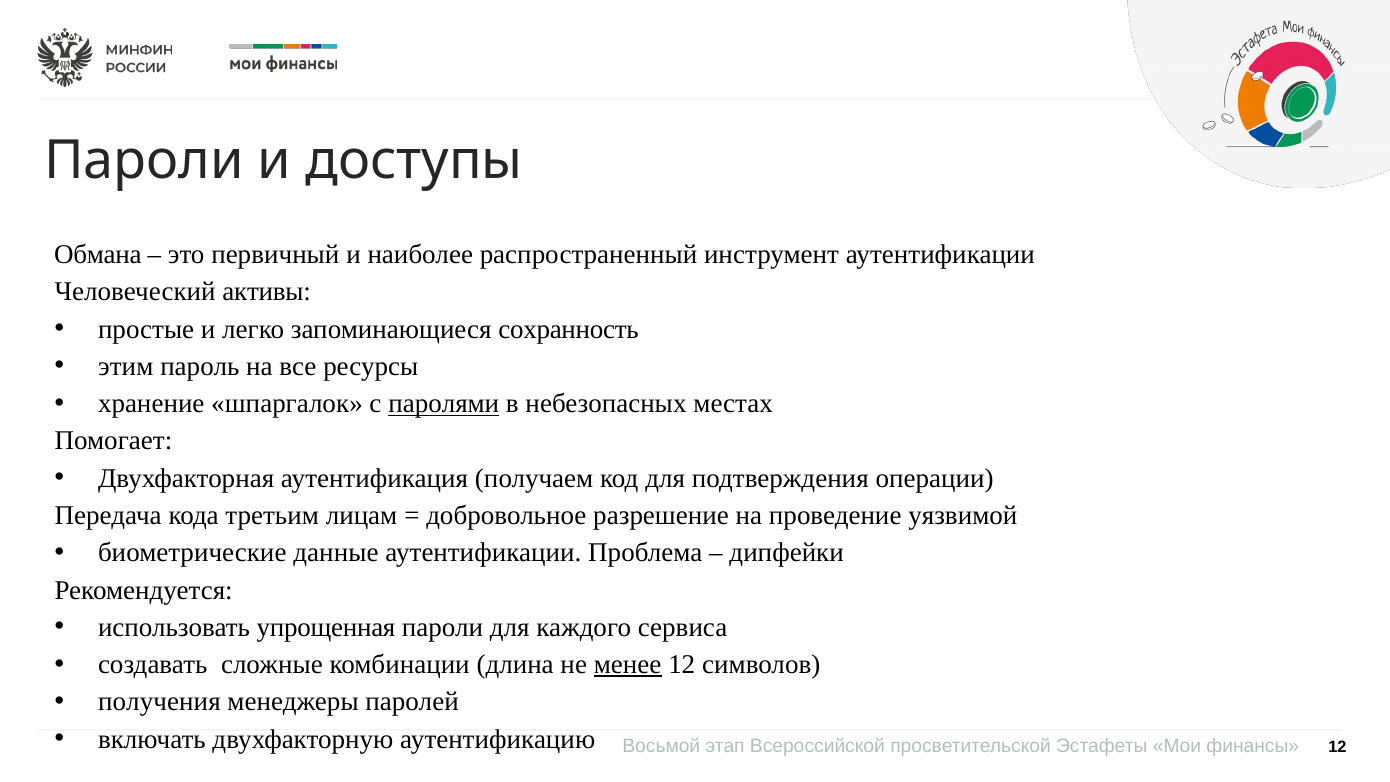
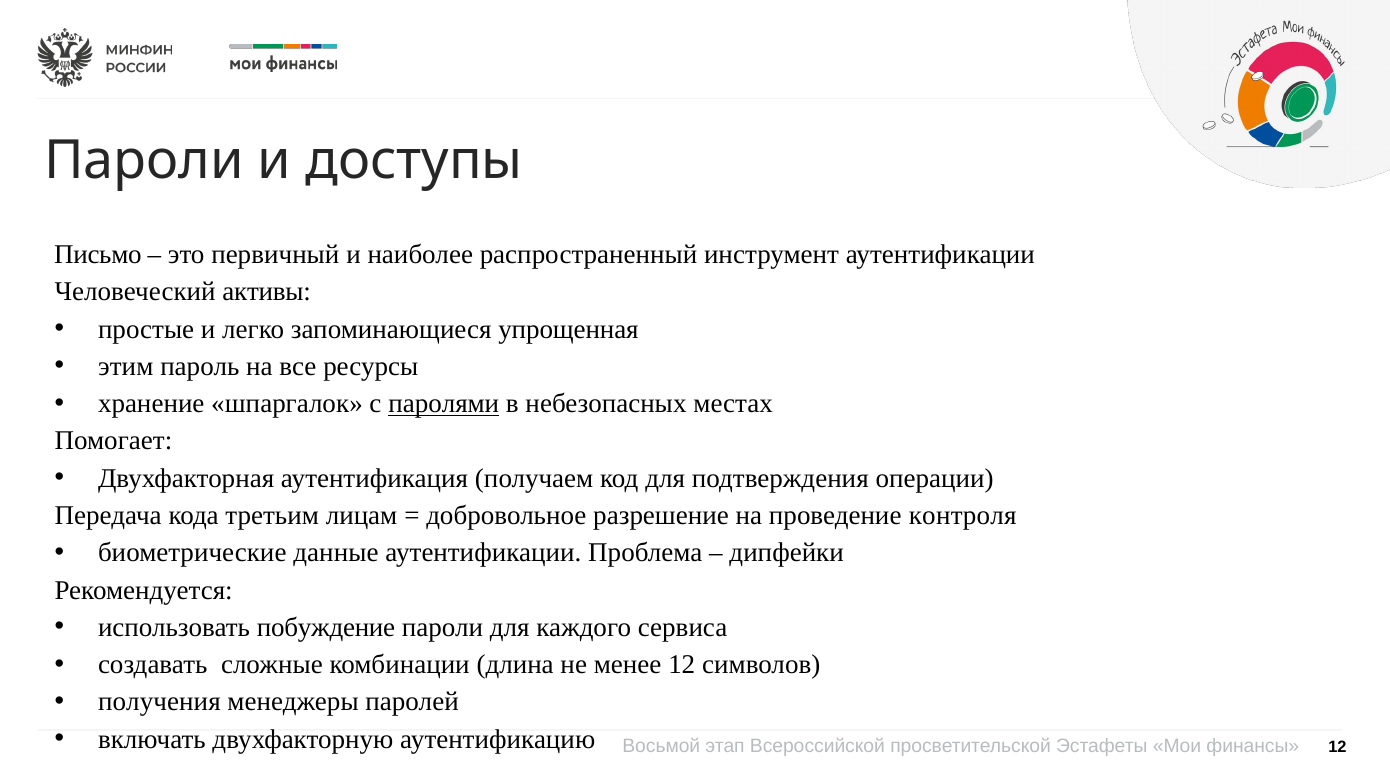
Обмана: Обмана -> Письмо (98, 255)
сохранность: сохранность -> упрощенная (568, 329)
уязвимой: уязвимой -> контроля (963, 516)
упрощенная: упрощенная -> побуждение (326, 627)
менее underline: present -> none (628, 665)
